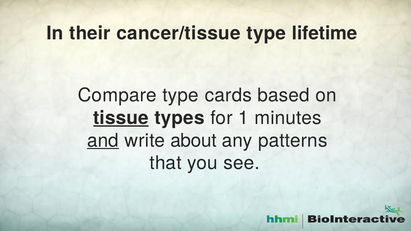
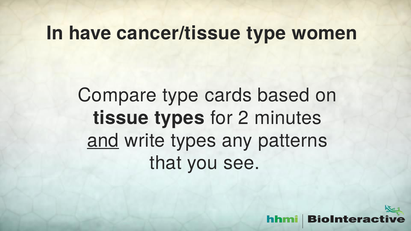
their: their -> have (90, 33)
lifetime: lifetime -> women (325, 33)
tissue underline: present -> none (121, 118)
1: 1 -> 2 (244, 118)
write about: about -> types (193, 141)
